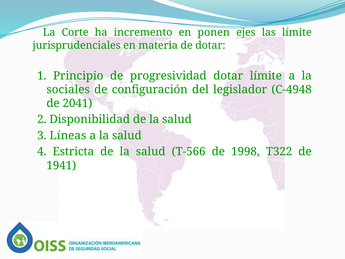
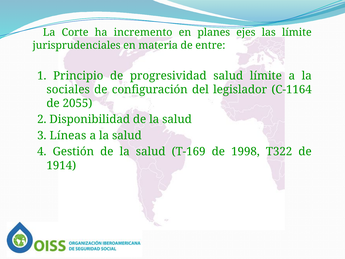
ponen: ponen -> planes (214, 32)
de dotar: dotar -> entre (210, 45)
progresividad dotar: dotar -> salud (228, 76)
C-4948: C-4948 -> C-1164 (292, 89)
2041: 2041 -> 2055 (77, 103)
Estricta: Estricta -> Gestión (73, 152)
T-566: T-566 -> T-169 (189, 152)
1941: 1941 -> 1914 (61, 165)
